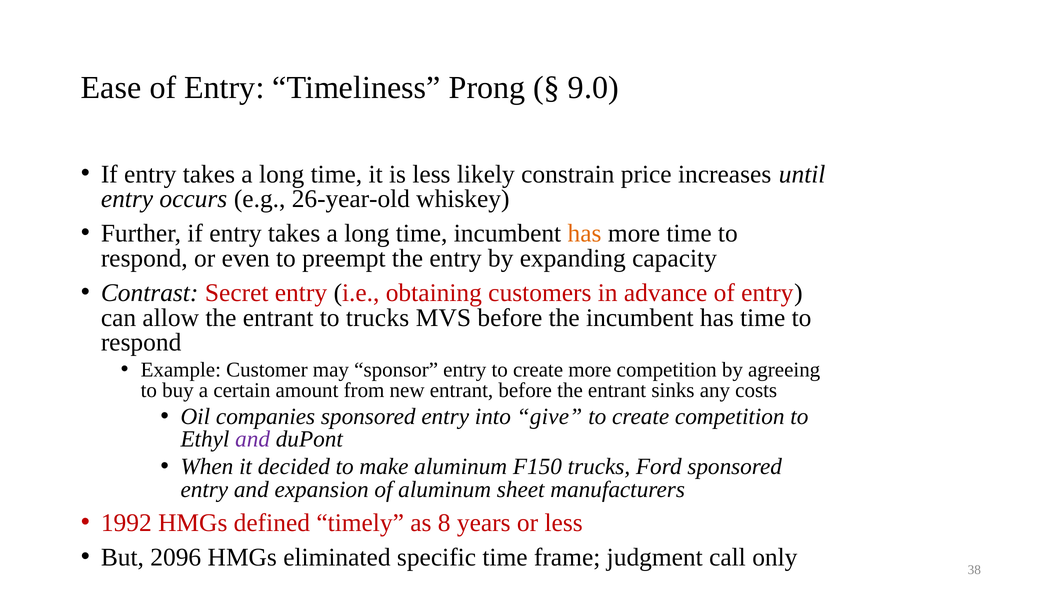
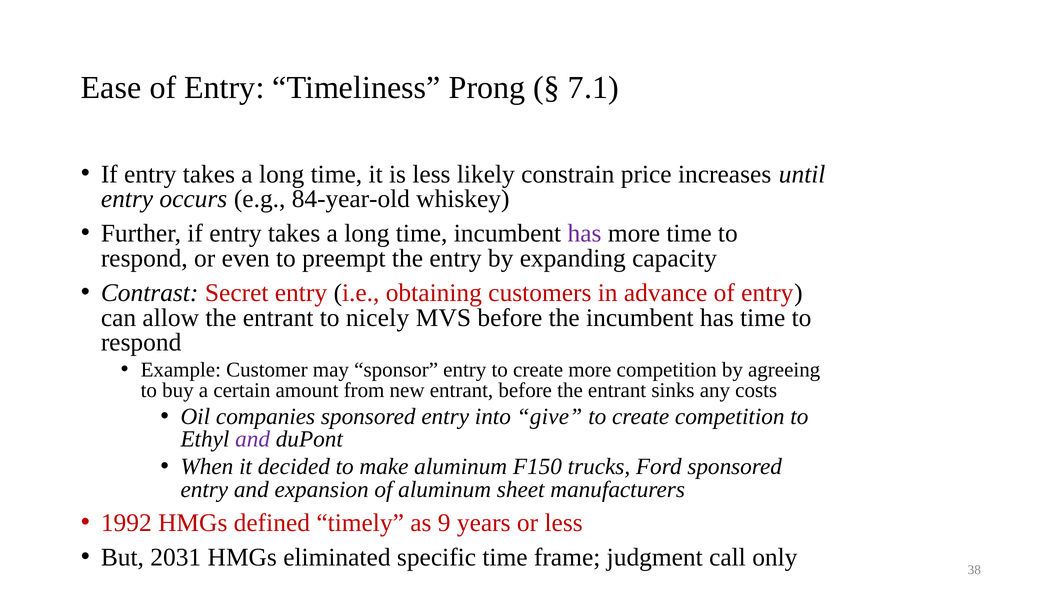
9.0: 9.0 -> 7.1 (593, 88)
26-year-old: 26-year-old -> 84-year-old (351, 199)
has colour: orange -> purple (585, 234)
to trucks: trucks -> nicely (378, 318)
8: 8 -> 9 (444, 523)
2096: 2096 -> 2031 (176, 558)
